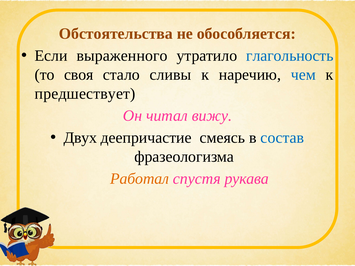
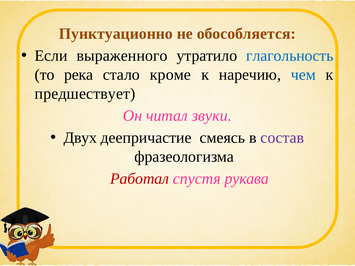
Обстоятельства: Обстоятельства -> Пунктуационно (116, 34)
своя: своя -> река (79, 75)
сливы: сливы -> кроме (170, 75)
вижу: вижу -> звуки (212, 116)
состав colour: blue -> purple (282, 138)
Работал colour: orange -> red (140, 179)
